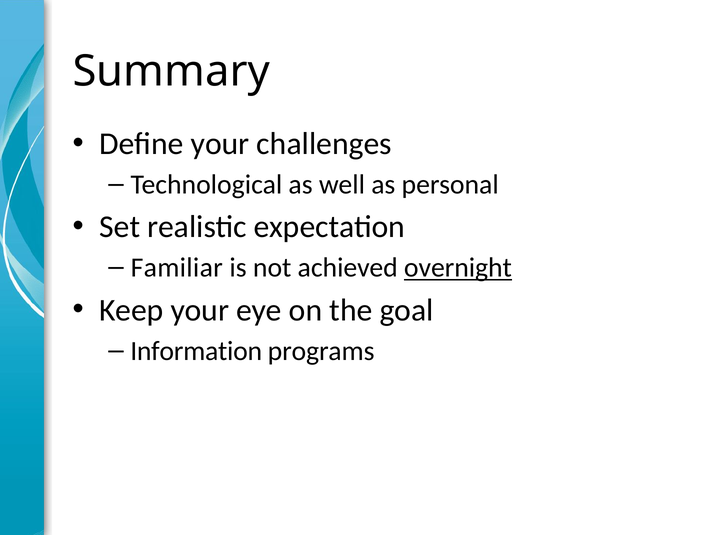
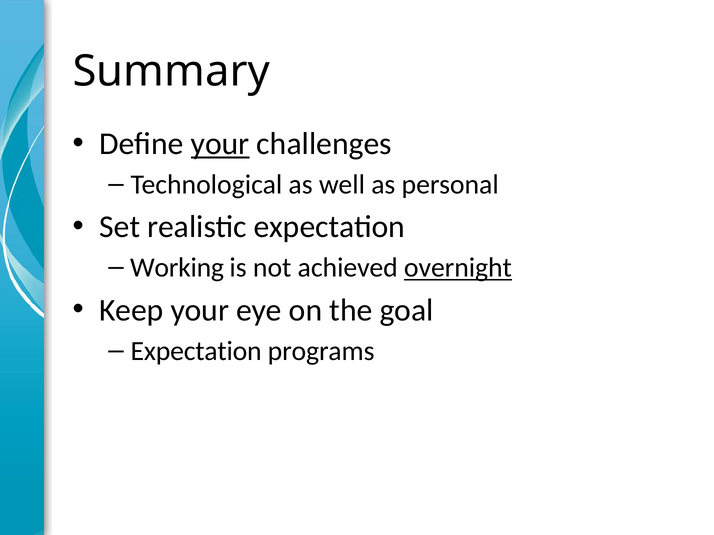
your underline: none -> present (220, 144)
Familiar: Familiar -> Working (177, 268)
Information: Information -> Expectation (196, 351)
